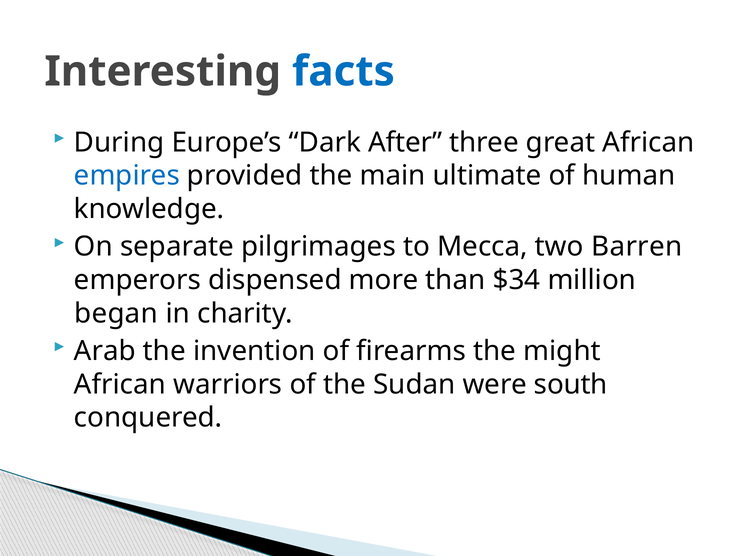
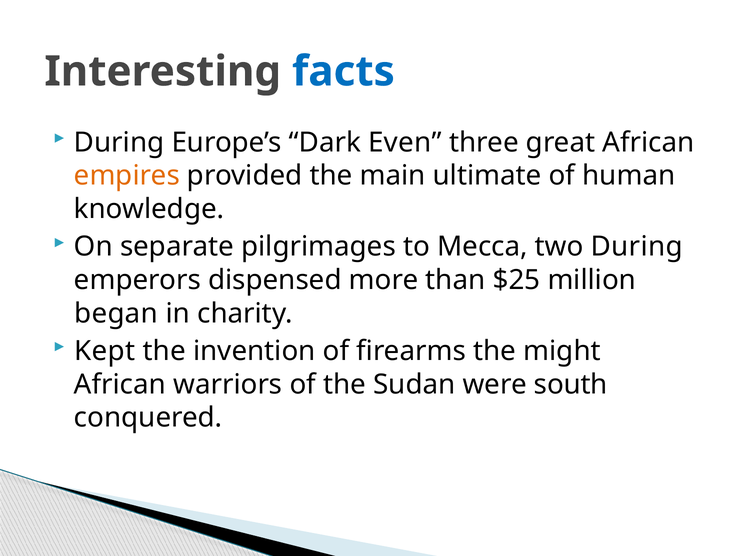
After: After -> Even (405, 142)
empires colour: blue -> orange (127, 176)
two Barren: Barren -> During (637, 247)
$34: $34 -> $25 (516, 280)
Arab: Arab -> Kept (105, 351)
